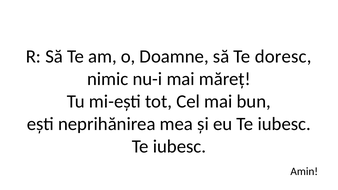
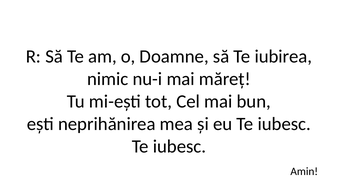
doresc: doresc -> iubirea (283, 56)
